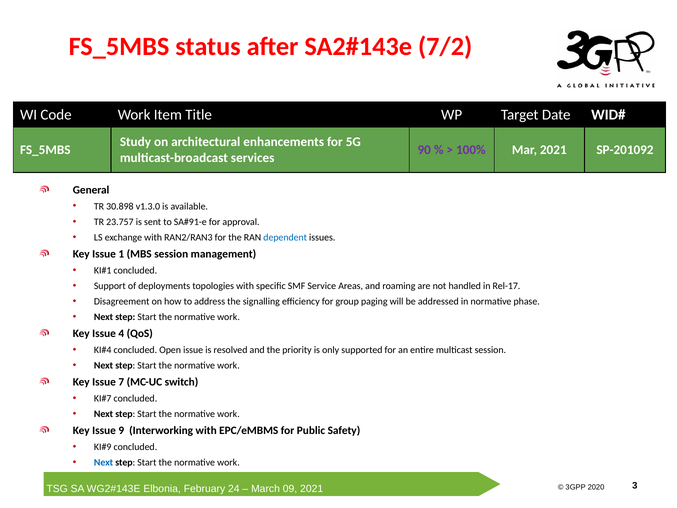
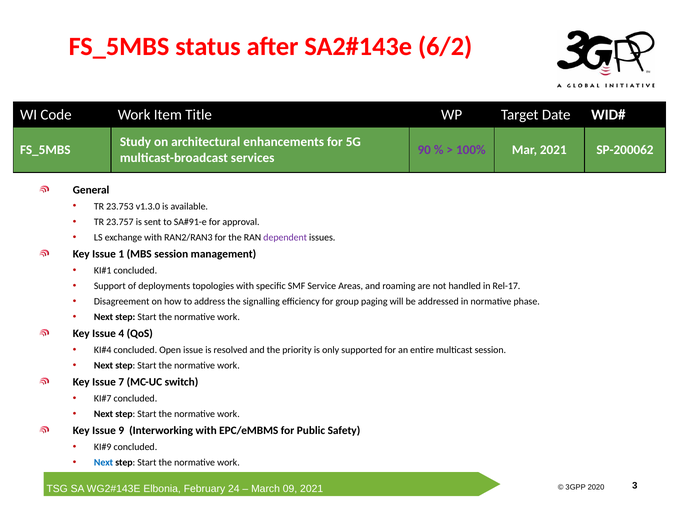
7/2: 7/2 -> 6/2 (445, 46)
SP-201092: SP-201092 -> SP-200062 (625, 150)
30.898: 30.898 -> 23.753 (120, 206)
dependent colour: blue -> purple (285, 237)
